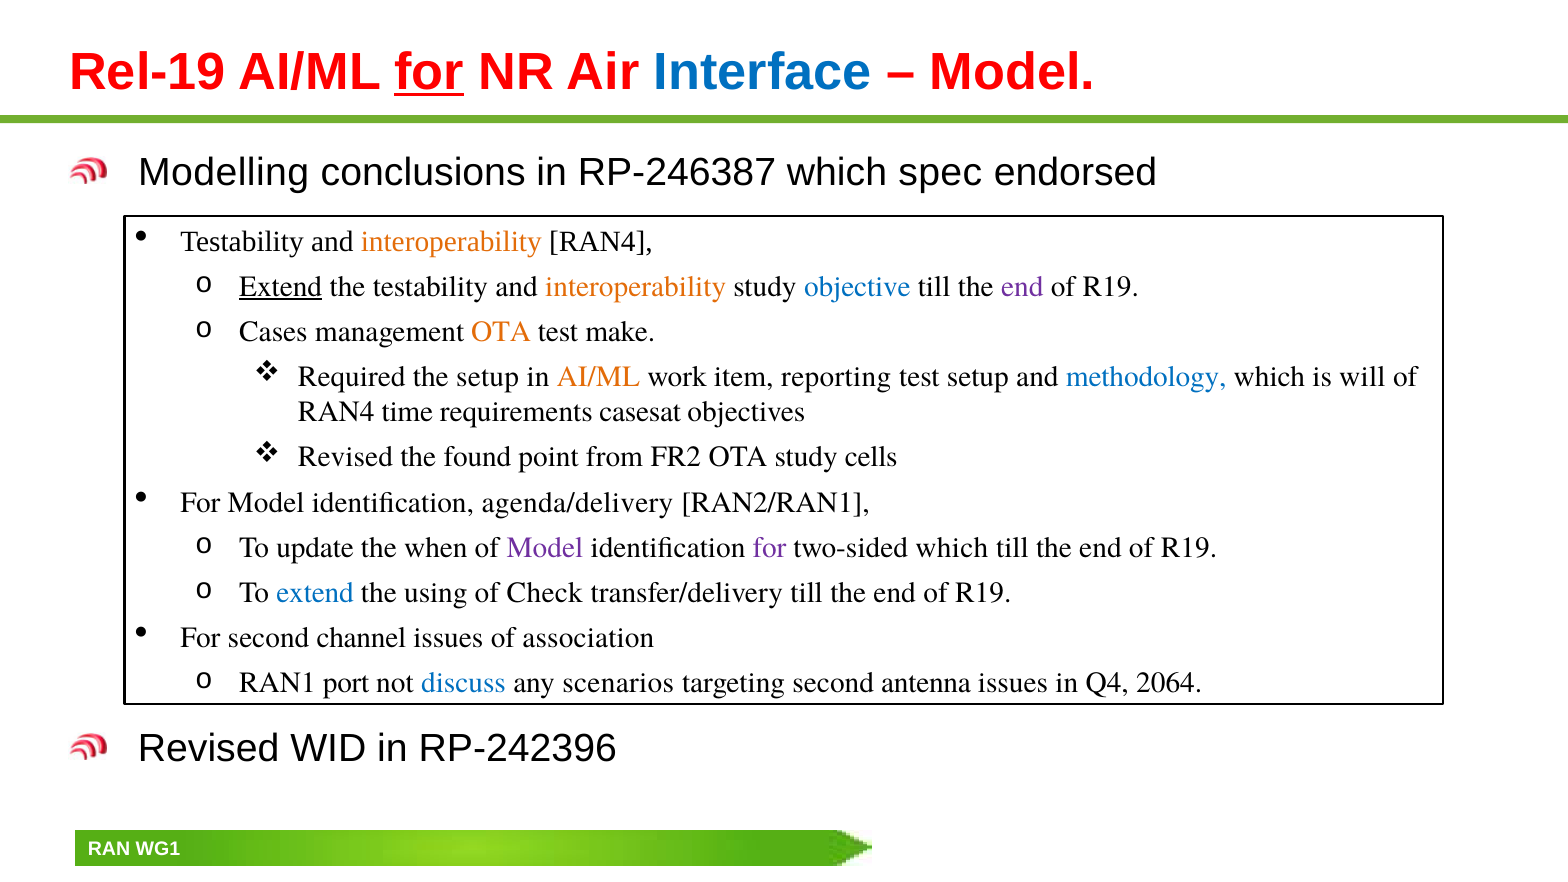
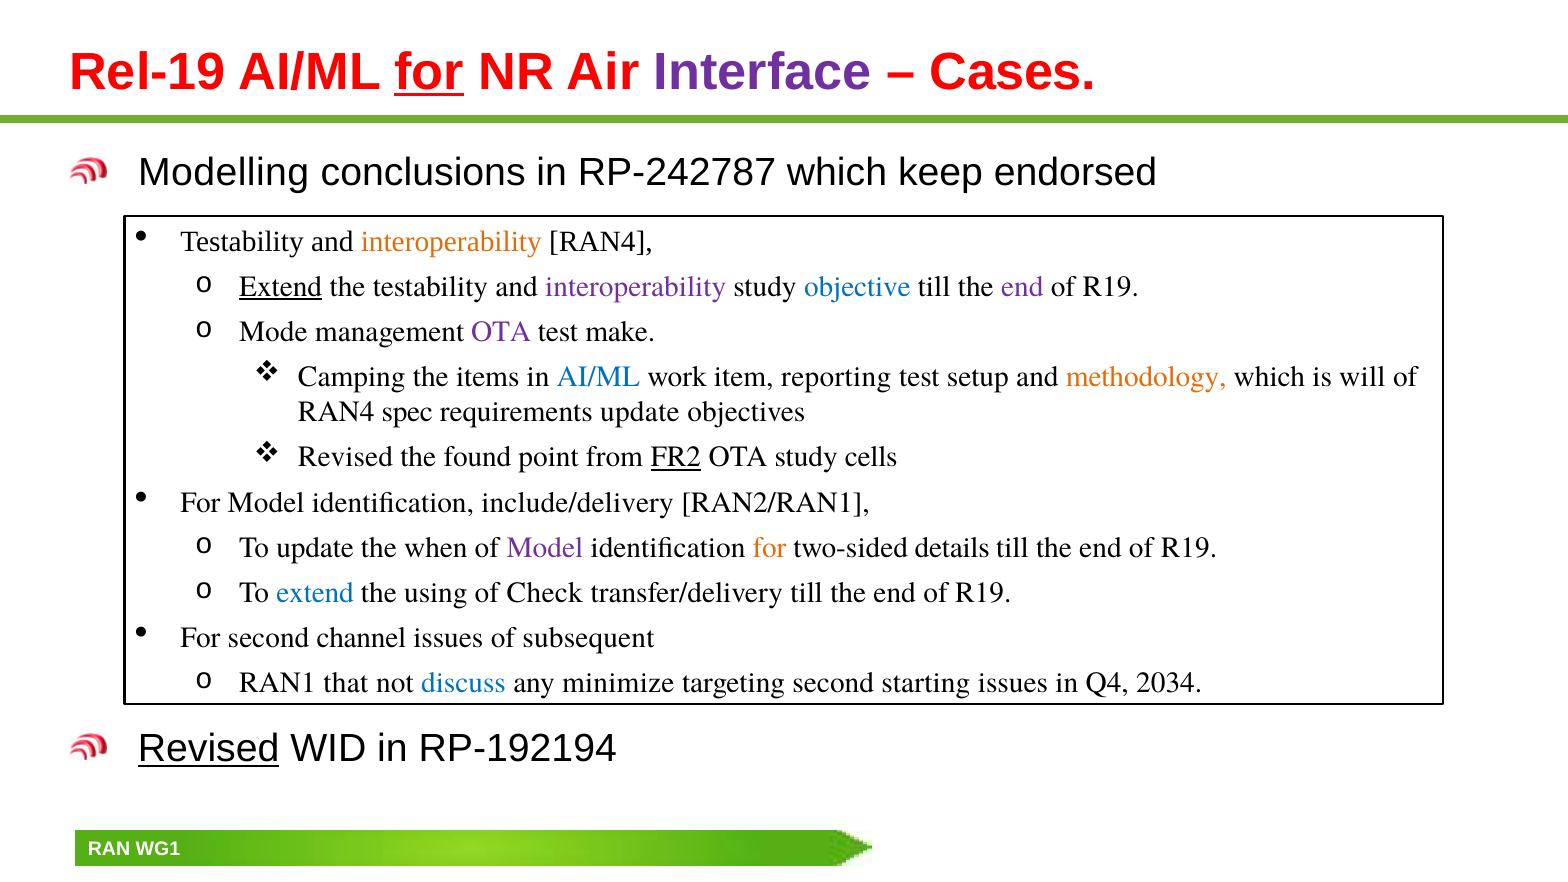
Interface colour: blue -> purple (763, 72)
Model: Model -> Cases (1013, 72)
RP-246387: RP-246387 -> RP-242787 (677, 173)
spec: spec -> keep (940, 173)
interoperability colour: orange -> purple (636, 287)
Cases: Cases -> Mode (273, 332)
OTA colour: orange -> purple (501, 332)
Required: Required -> Camping (352, 377)
the setup: setup -> items (488, 377)
AI/ML colour: orange -> blue (598, 377)
methodology colour: blue -> orange (1146, 377)
time: time -> spec (407, 412)
requirements casesat: casesat -> update (640, 412)
FR2 underline: none -> present (676, 457)
agenda/delivery: agenda/delivery -> include/delivery (578, 502)
for colour: purple -> orange (769, 547)
two-sided which: which -> details (952, 547)
association: association -> subsequent (588, 638)
port: port -> that (346, 683)
scenarios: scenarios -> minimize (618, 683)
antenna: antenna -> starting (926, 683)
2064: 2064 -> 2034 (1169, 683)
Revised underline: none -> present (209, 749)
RP-242396: RP-242396 -> RP-192194 (518, 749)
